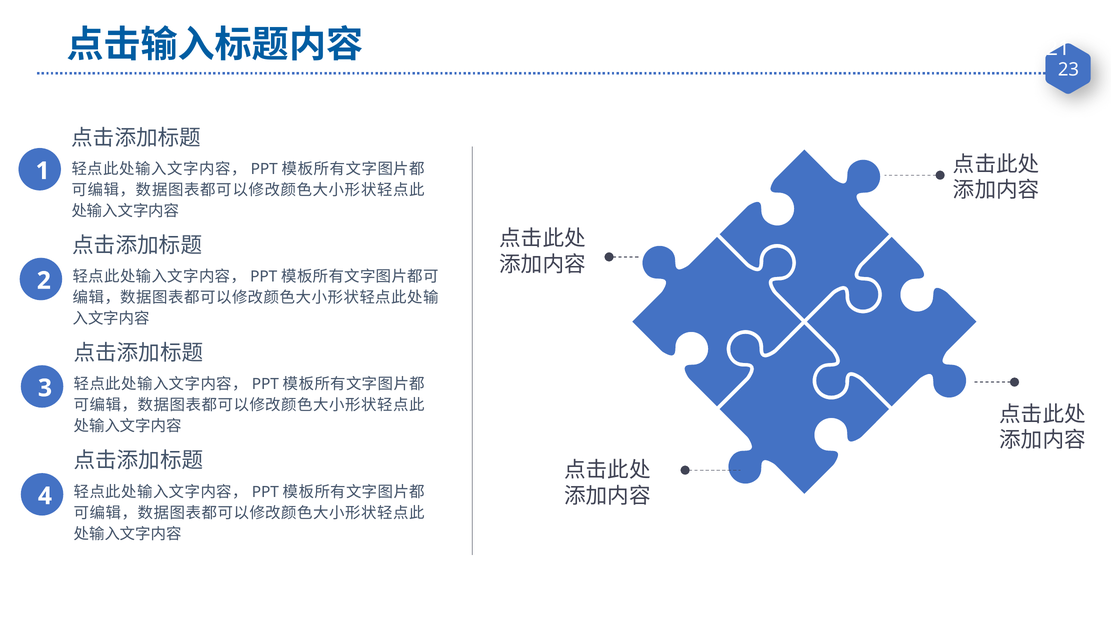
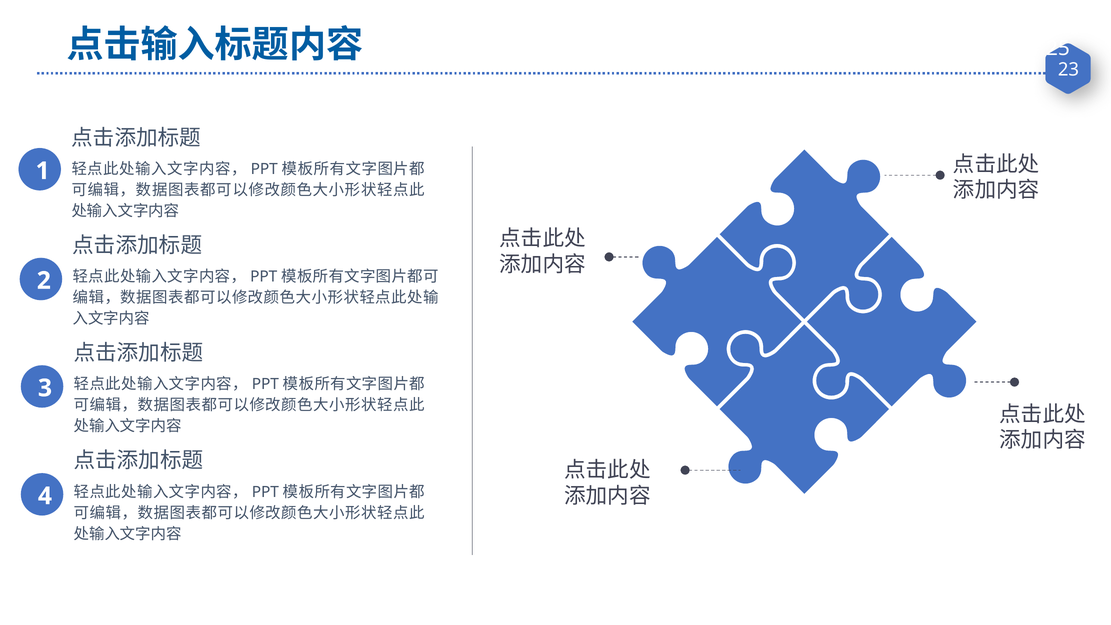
21: 21 -> 25 (1058, 48)
